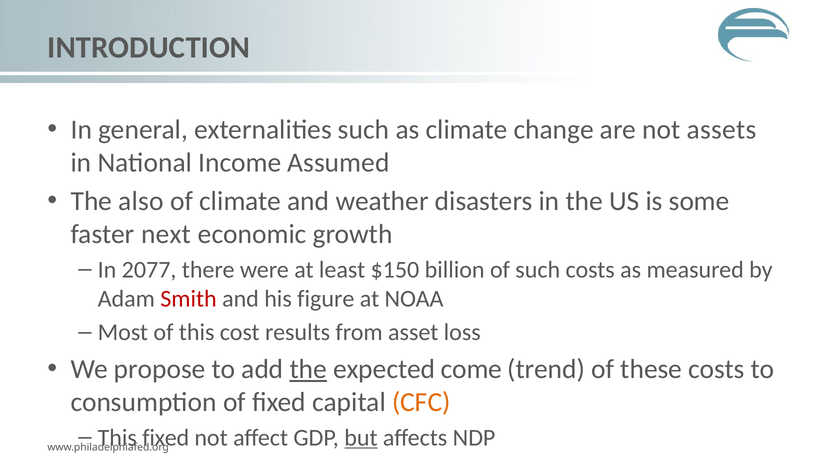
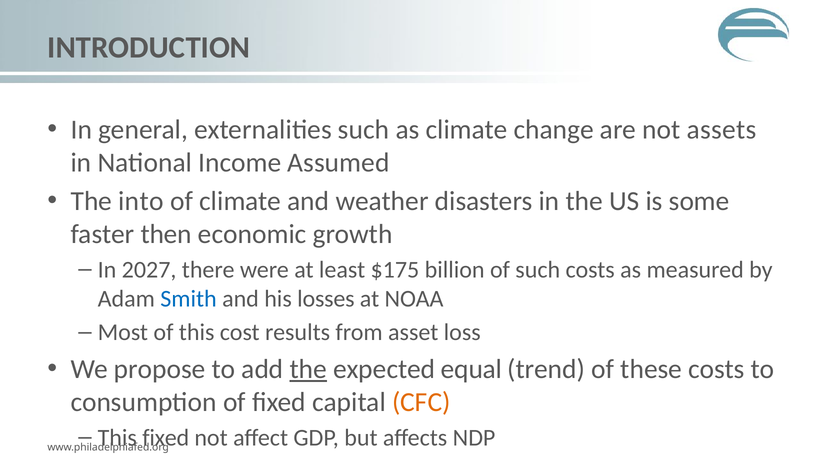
also: also -> into (141, 201)
next: next -> then (166, 234)
2077: 2077 -> 2027 (149, 270)
$150: $150 -> $175 (395, 270)
Smith colour: red -> blue (189, 299)
figure: figure -> losses (326, 299)
come: come -> equal (471, 369)
but underline: present -> none (361, 438)
